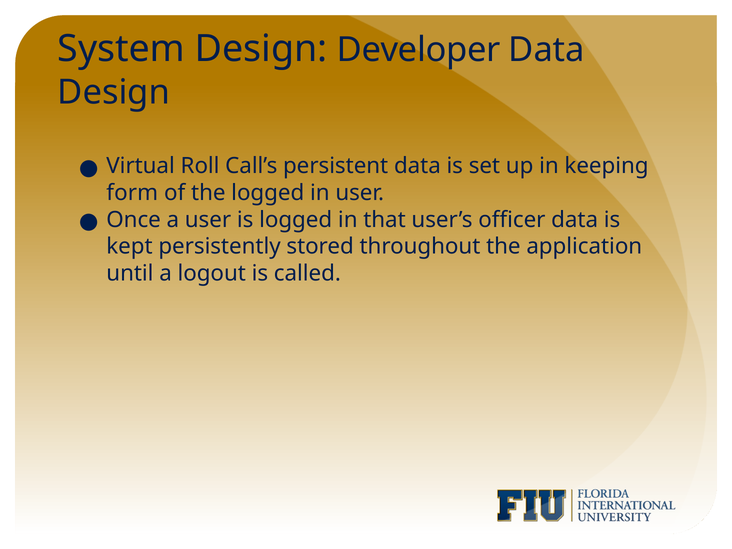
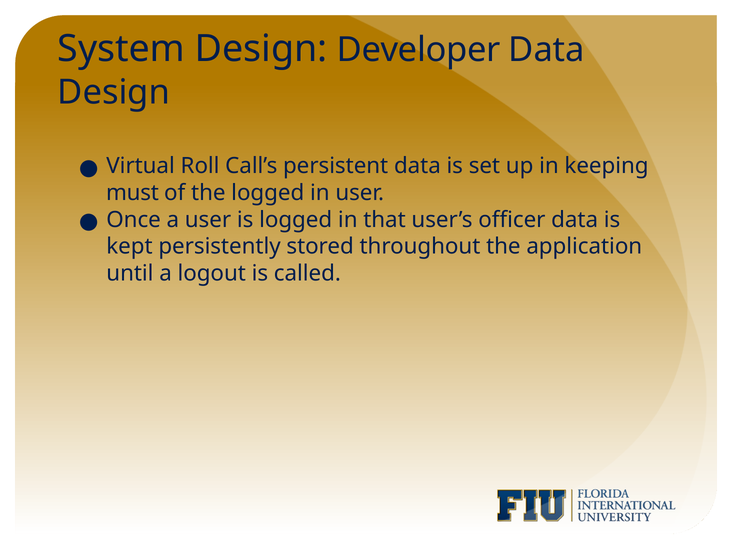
form: form -> must (132, 193)
